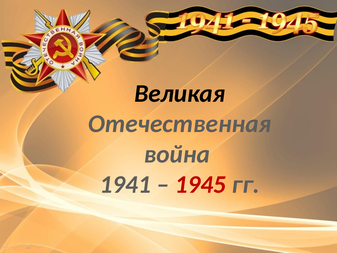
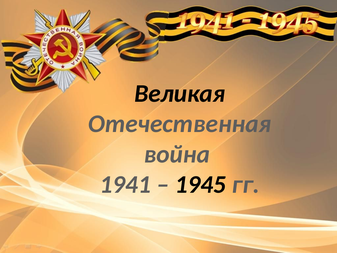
1945 colour: red -> black (200, 184)
